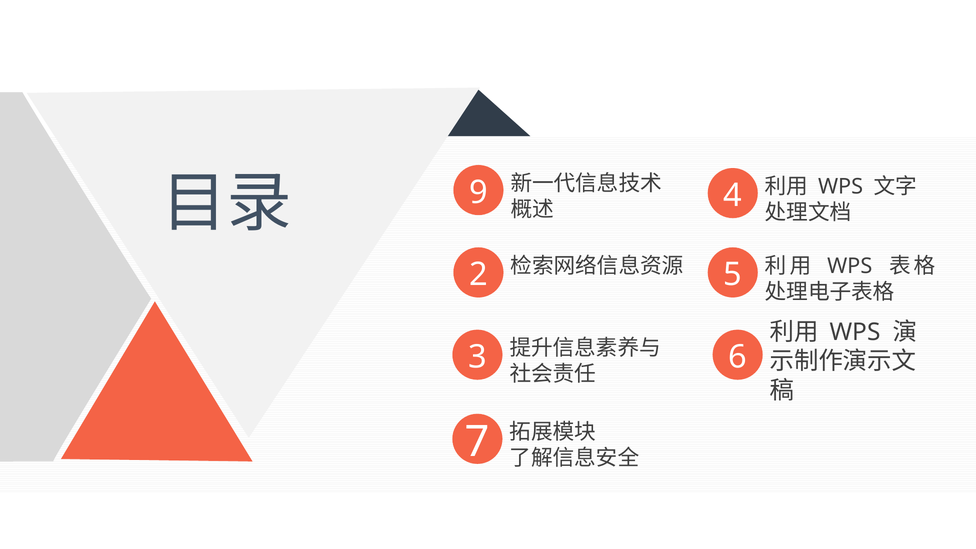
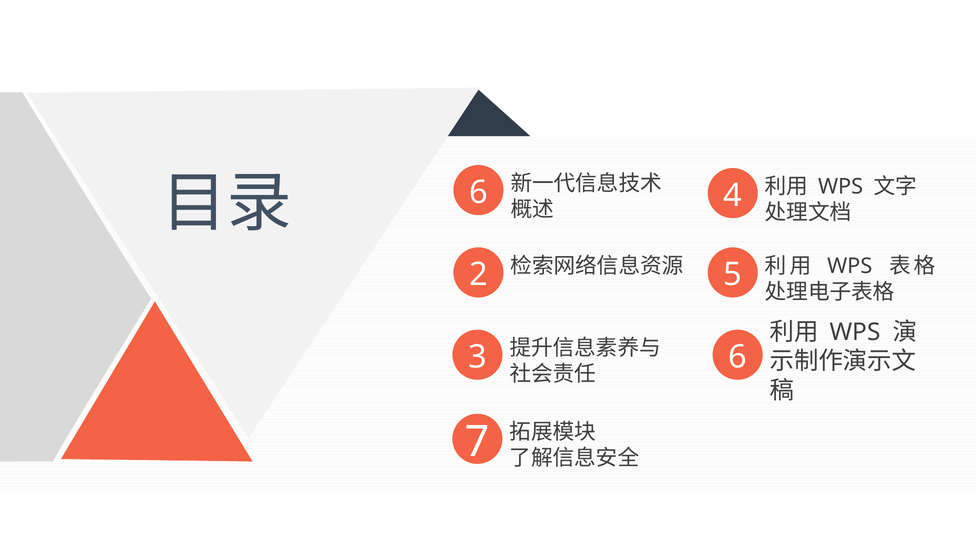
9: 9 -> 6 (478, 192)
